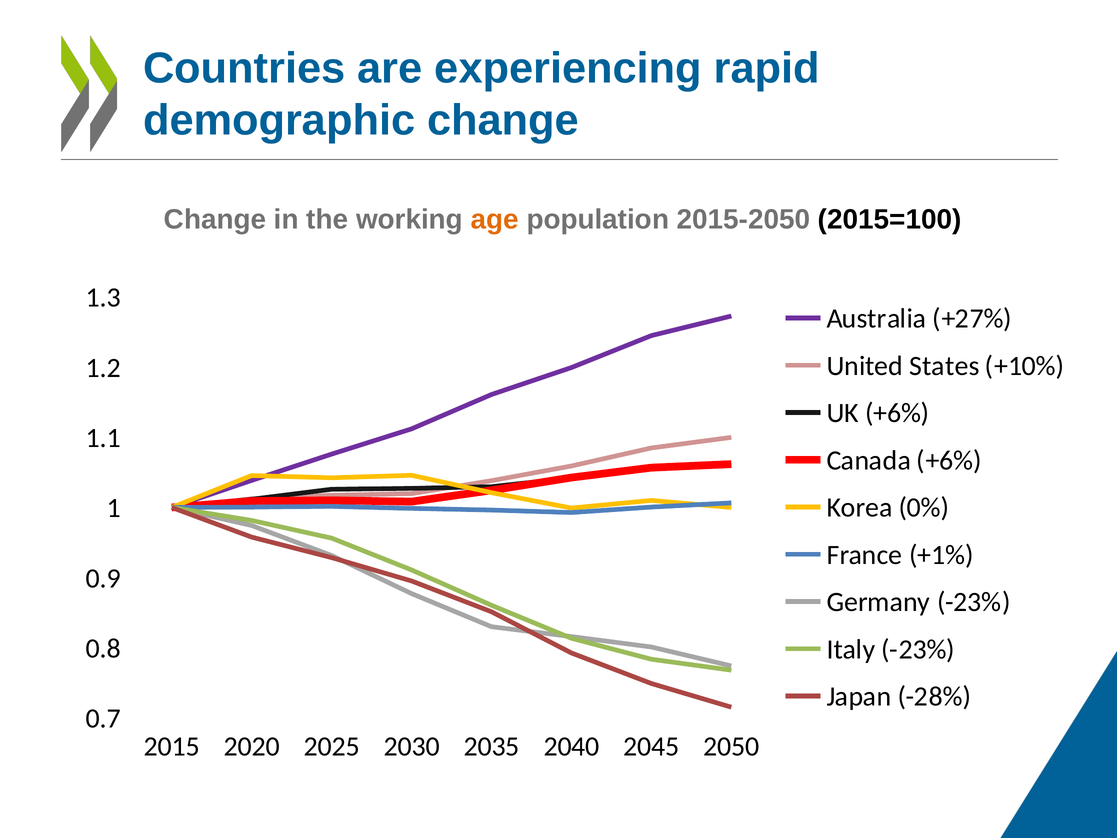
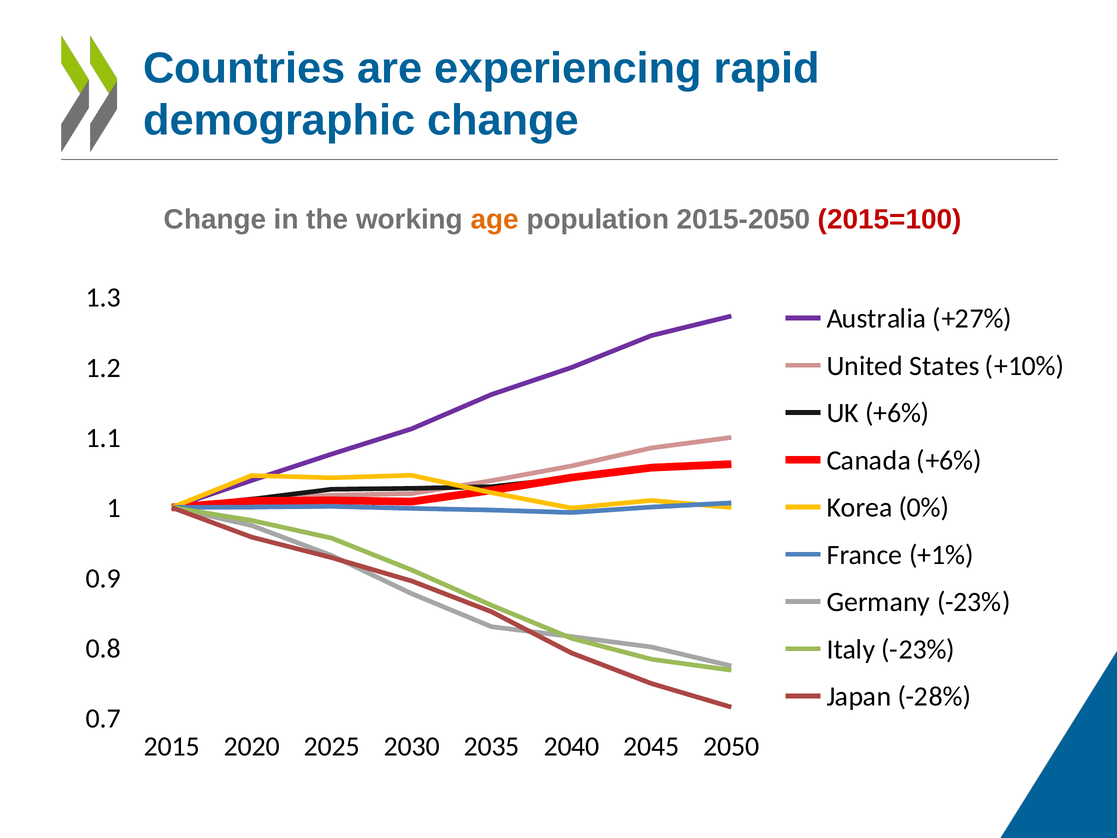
2015=100 colour: black -> red (890, 220)
